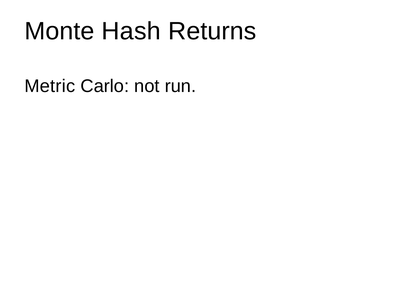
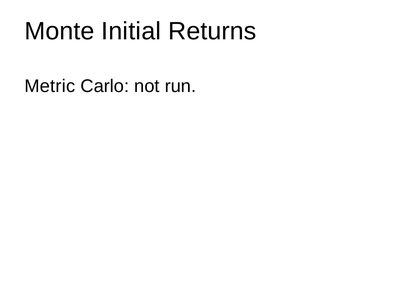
Hash: Hash -> Initial (131, 31)
